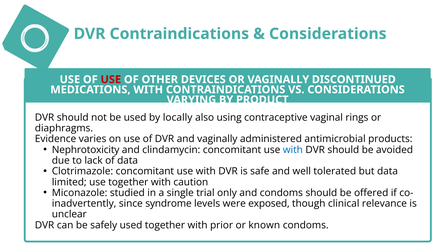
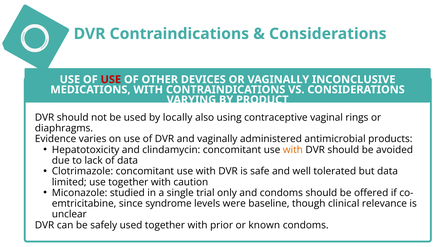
DISCONTINUED: DISCONTINUED -> INCONCLUSIVE (354, 80)
Nephrotoxicity: Nephrotoxicity -> Hepatotoxicity (86, 150)
with colour: blue -> orange (293, 150)
inadvertently: inadvertently -> emtricitabine (84, 204)
exposed: exposed -> baseline (269, 204)
